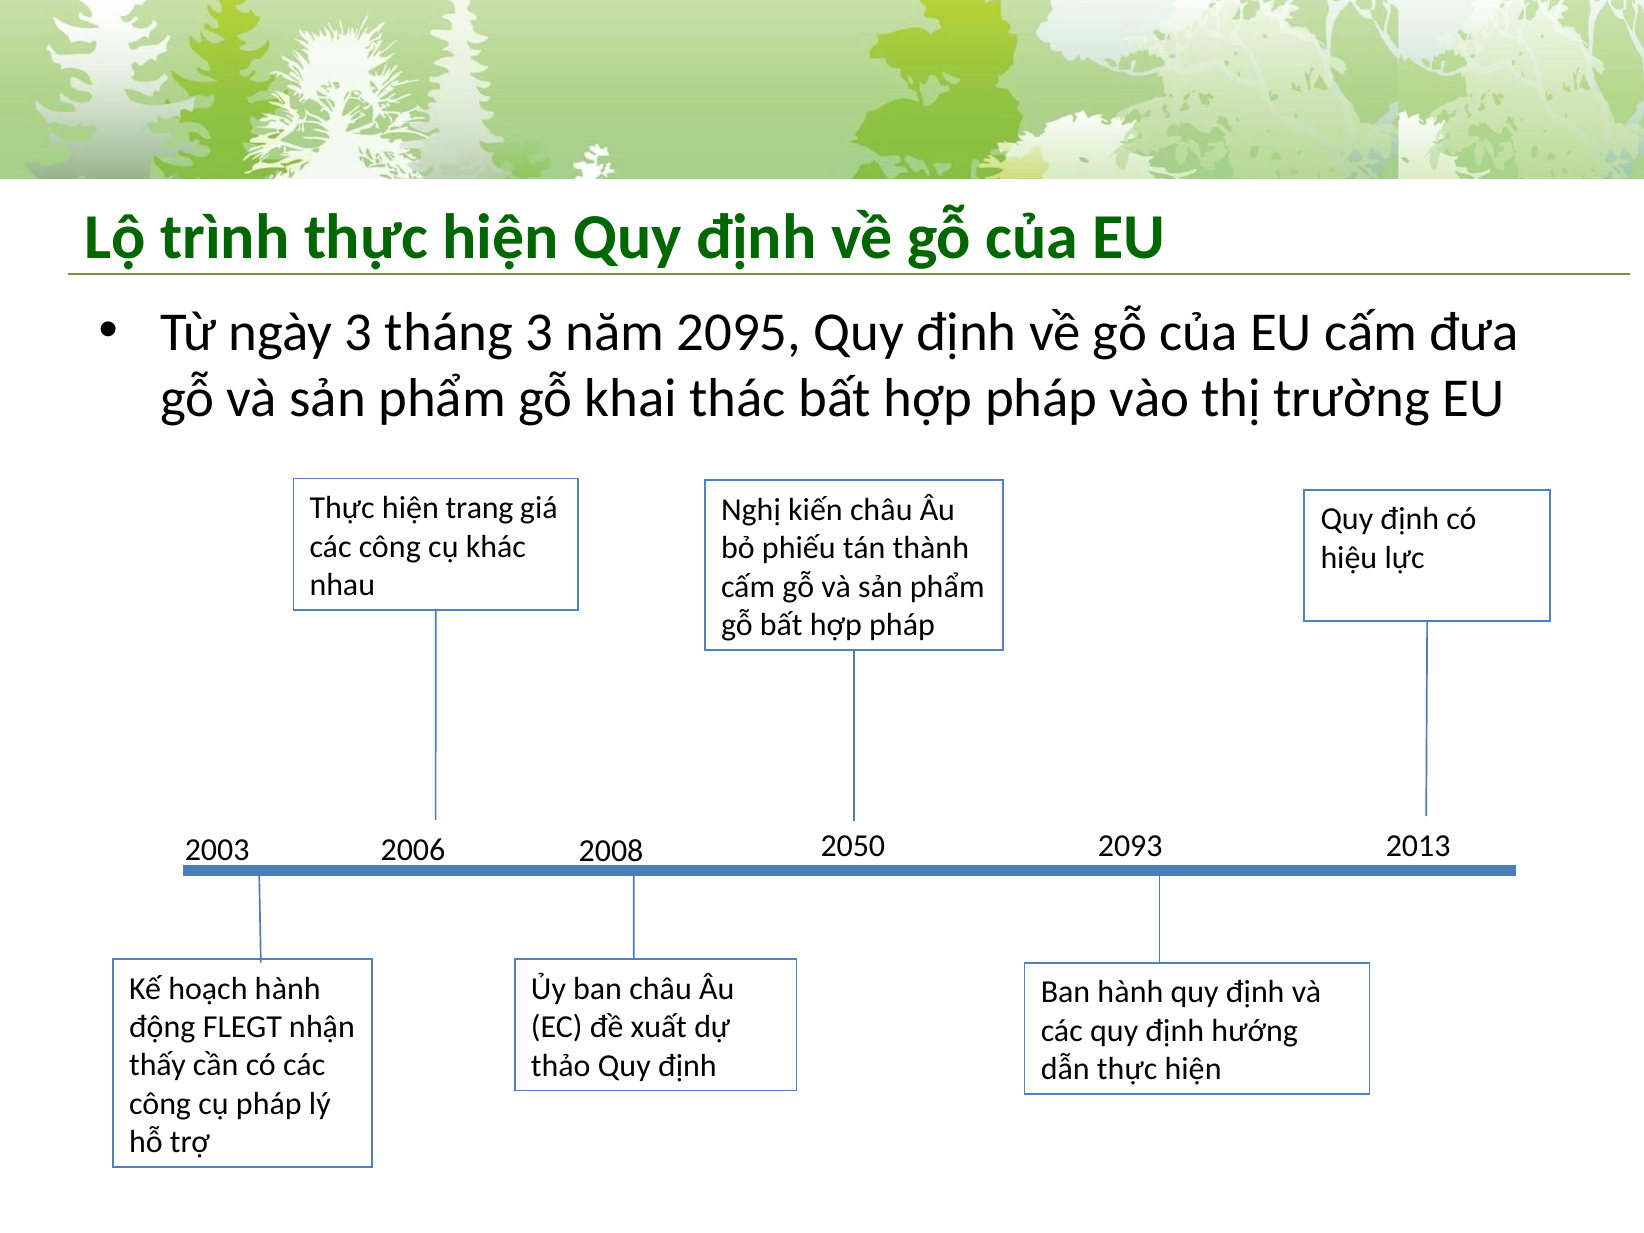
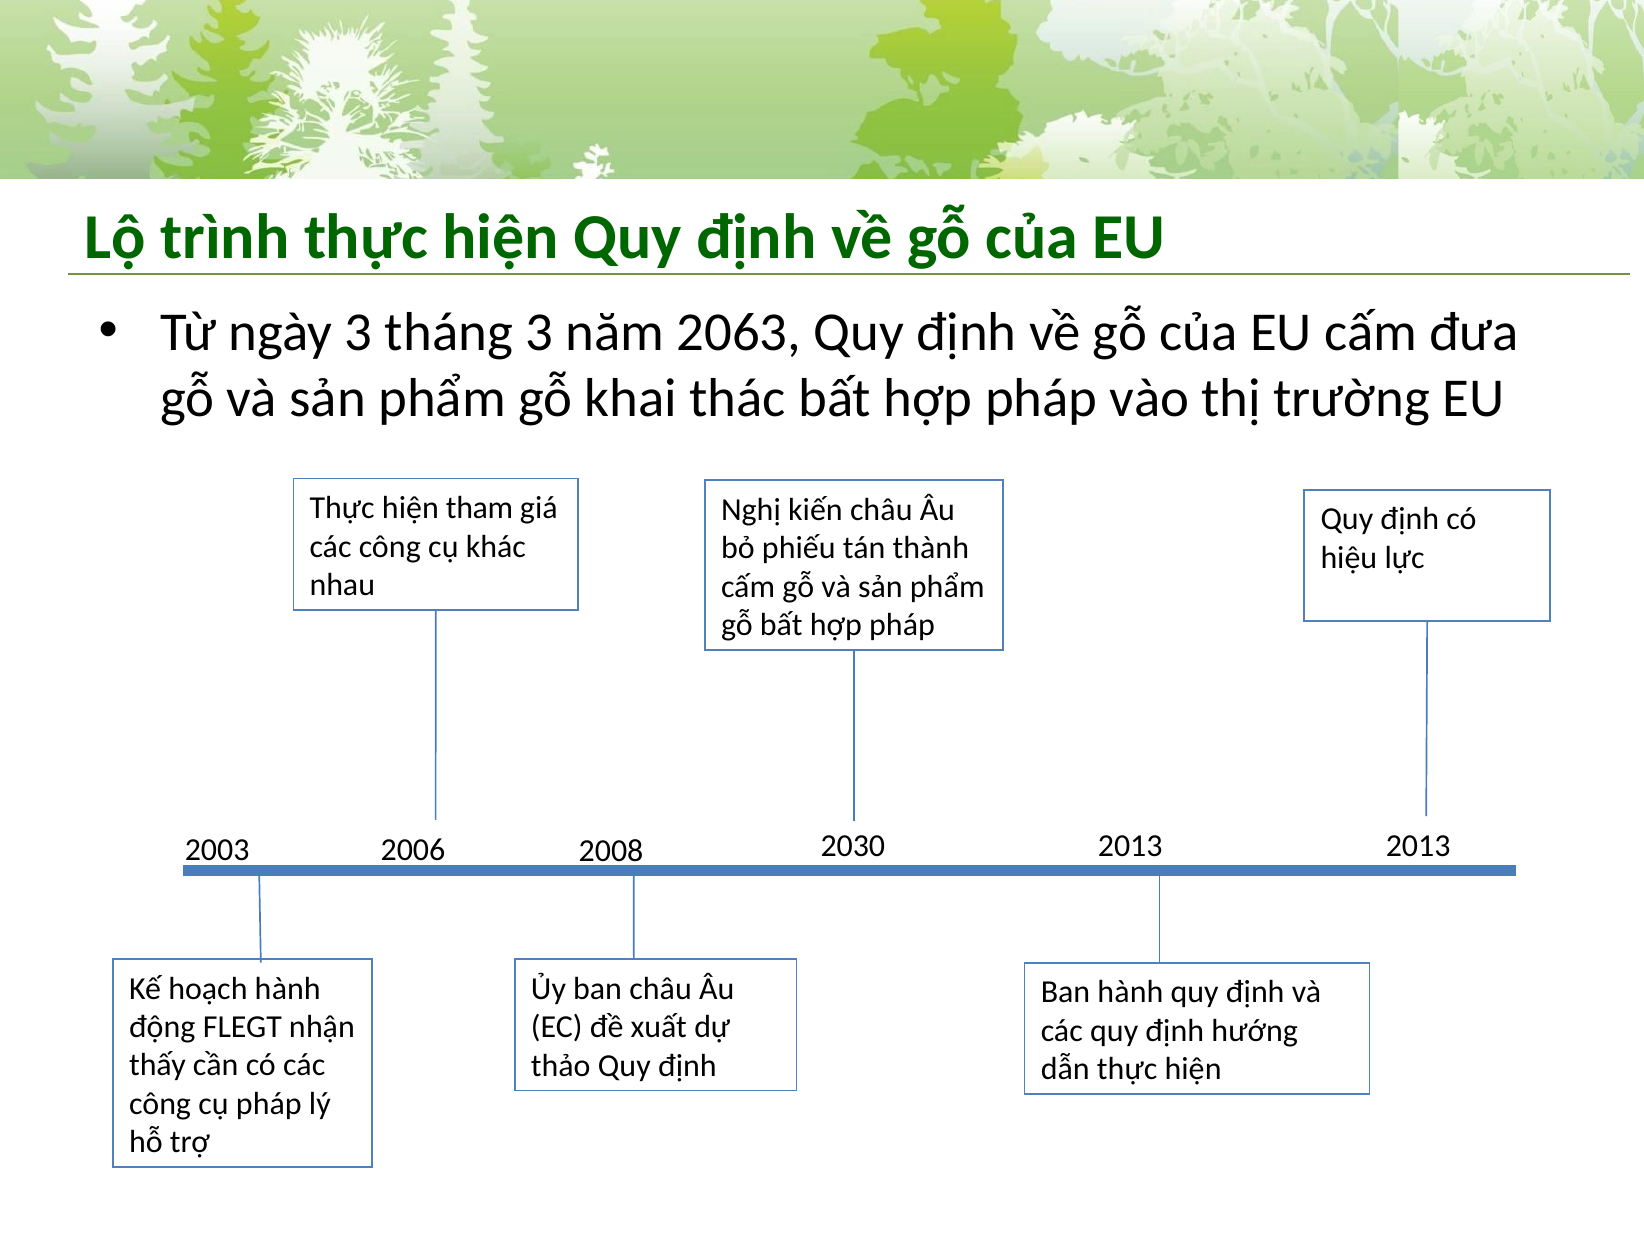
2095: 2095 -> 2063 (739, 333)
trang: trang -> tham (480, 508)
2093: 2093 -> 2013 (1130, 846)
2050: 2050 -> 2030 (853, 846)
